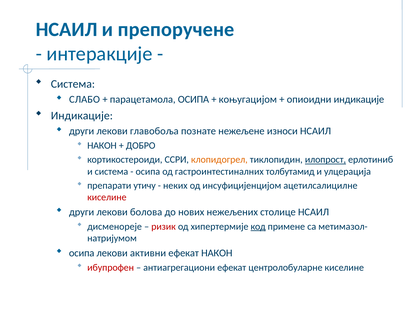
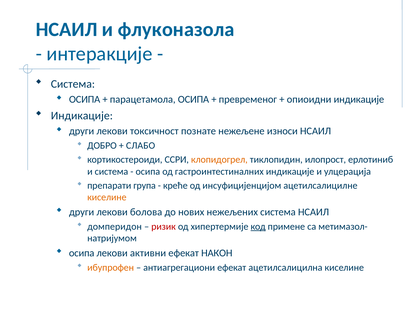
препоручене: препоручене -> флуконазола (176, 29)
СЛАБО: СЛАБО -> ОСИПА (85, 100)
коњугацијом: коњугацијом -> превременог (248, 100)
главобоља: главобоља -> токсичност (154, 131)
НАКОН: НАКОН -> ДОБРО (102, 146)
ДОБРО: ДОБРО -> СЛАБО (141, 146)
илопрост underline: present -> none (325, 160)
гастроинтестиналних толбутамид: толбутамид -> индикације (290, 172)
утичу: утичу -> група (145, 186)
неких: неких -> креће (175, 186)
киселине colour: red -> orange (107, 197)
нежељених столице: столице -> система (278, 212)
дисменореје: дисменореје -> домперидон (115, 227)
ибупрофен colour: red -> orange (111, 267)
центролобуларне: центролобуларне -> ацетилсалицилна (285, 267)
